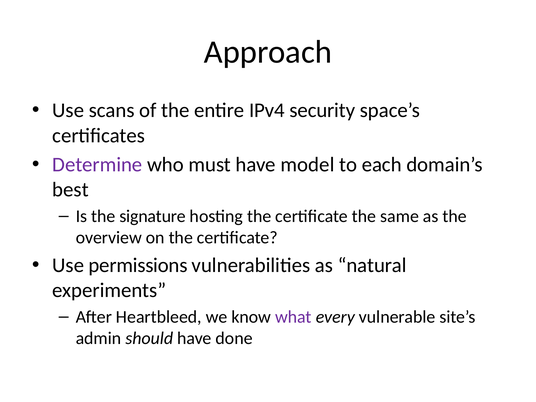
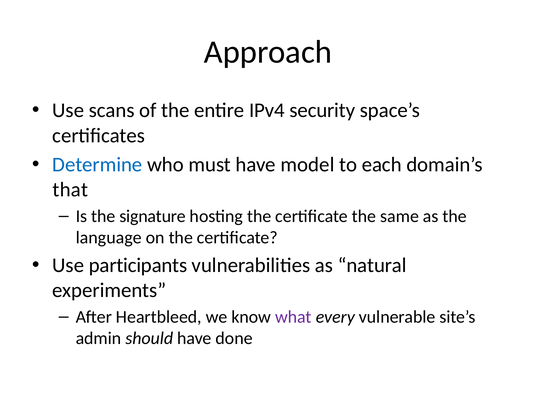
Determine colour: purple -> blue (97, 165)
best: best -> that (70, 190)
overview: overview -> language (109, 238)
permissions: permissions -> participants (138, 265)
